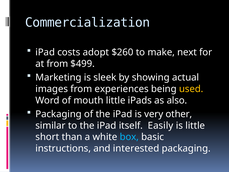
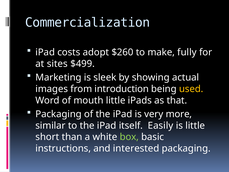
next: next -> fully (187, 52)
at from: from -> sites (57, 64)
experiences: experiences -> introduction (122, 89)
also: also -> that (177, 100)
other: other -> more (179, 114)
box colour: light blue -> light green (129, 137)
